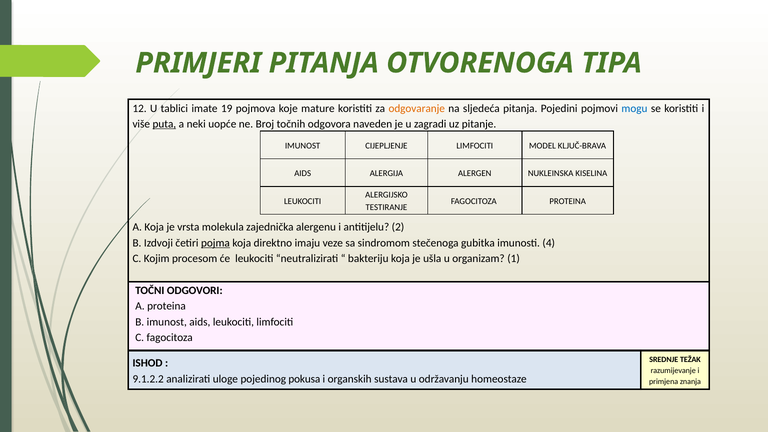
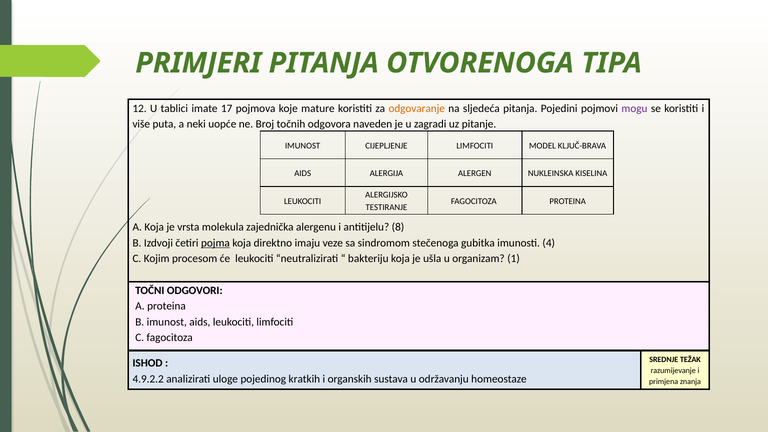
19: 19 -> 17 (227, 108)
mogu colour: blue -> purple (634, 108)
puta underline: present -> none (164, 124)
2: 2 -> 8 (398, 227)
9.1.2.2: 9.1.2.2 -> 4.9.2.2 (148, 379)
pokusa: pokusa -> kratkih (304, 379)
